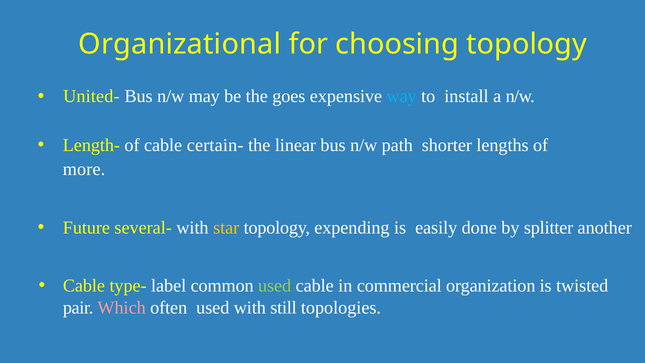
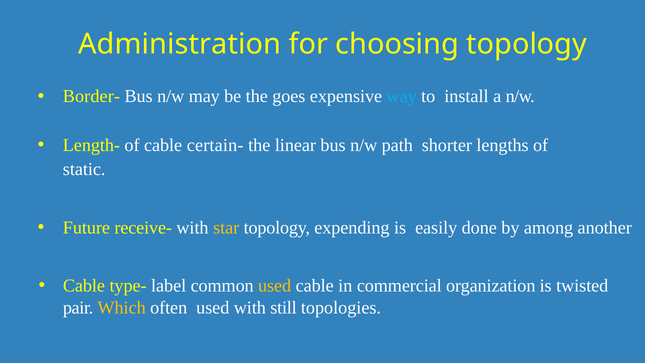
Organizational: Organizational -> Administration (180, 44)
United-: United- -> Border- (91, 96)
more: more -> static (84, 169)
several-: several- -> receive- (143, 228)
splitter: splitter -> among (549, 228)
used colour: light green -> yellow (275, 286)
Which colour: pink -> yellow (122, 307)
